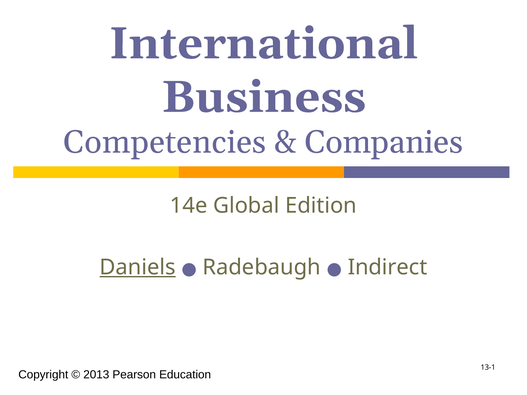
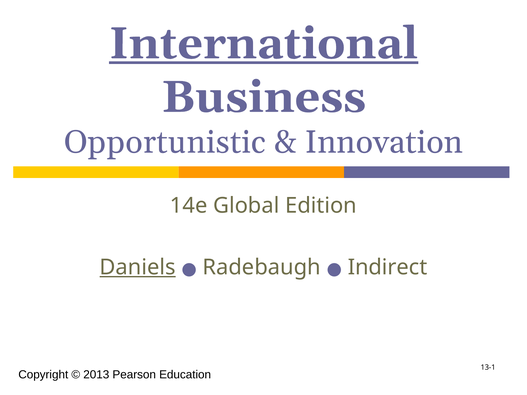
International underline: none -> present (264, 44)
Competencies: Competencies -> Opportunistic (165, 142)
Companies: Companies -> Innovation (384, 142)
